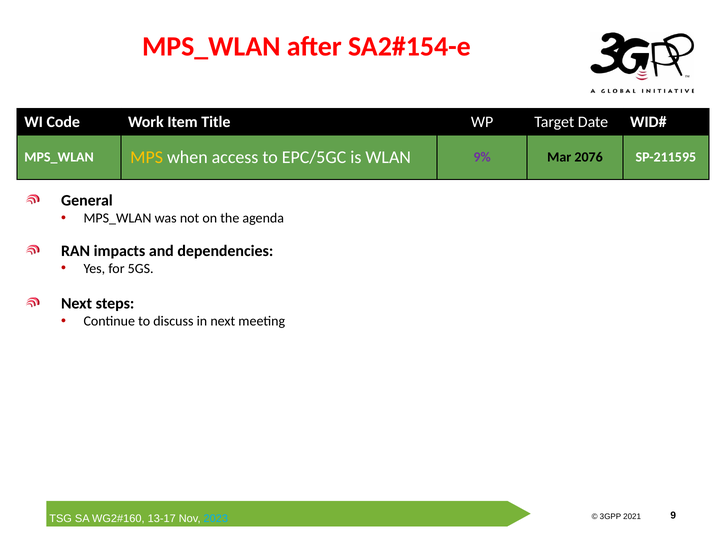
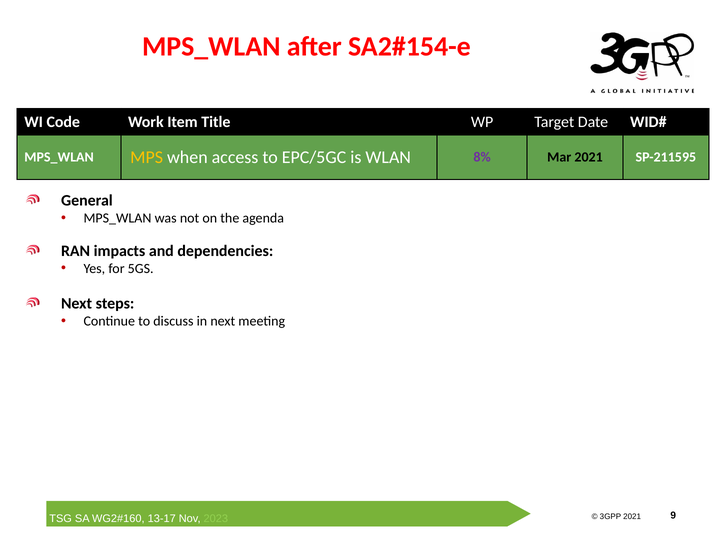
9%: 9% -> 8% (482, 157)
Mar 2076: 2076 -> 2021 (589, 157)
2023 colour: light blue -> light green (216, 518)
